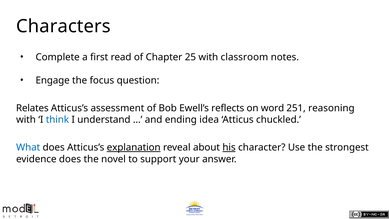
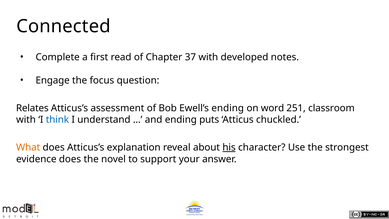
Characters: Characters -> Connected (63, 26)
25: 25 -> 37 (190, 57)
classroom: classroom -> developed (244, 57)
Ewell’s reflects: reflects -> ending (228, 108)
reasoning: reasoning -> classroom (331, 108)
idea: idea -> puts (209, 120)
What colour: blue -> orange (28, 147)
explanation underline: present -> none (134, 147)
